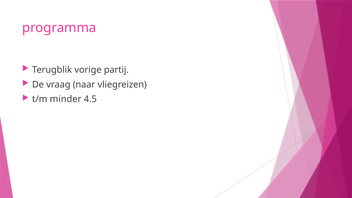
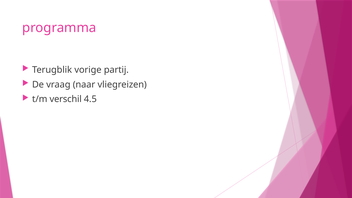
minder: minder -> verschil (66, 99)
